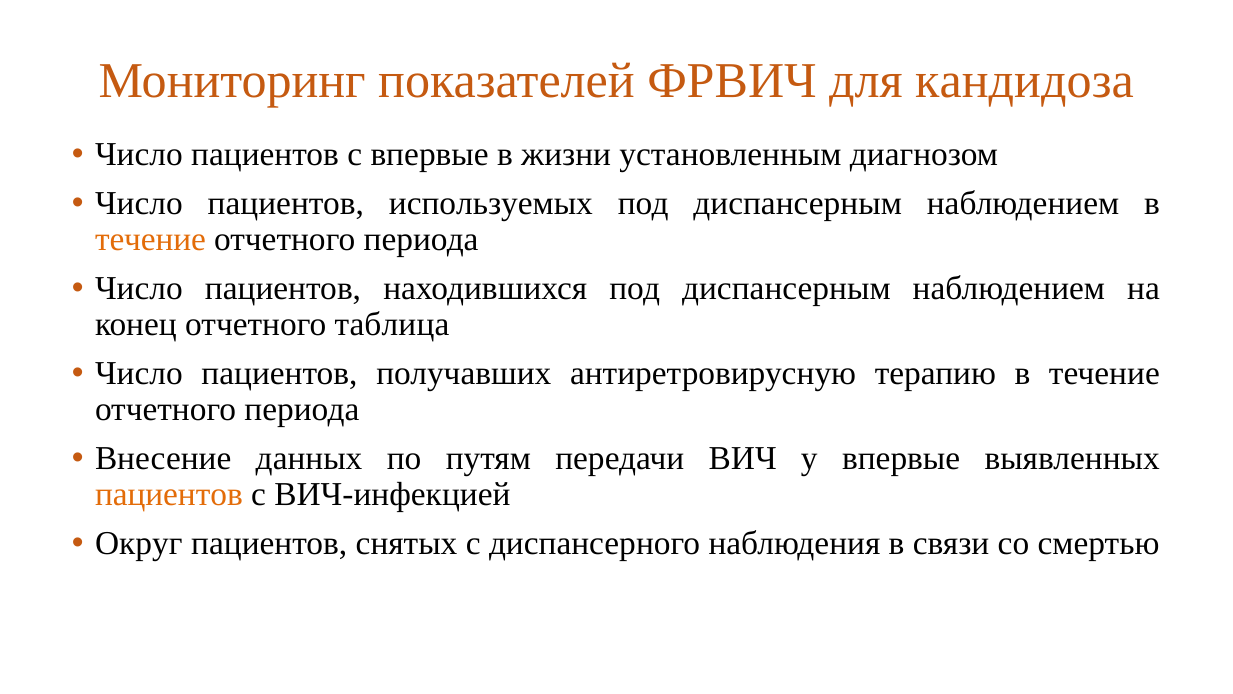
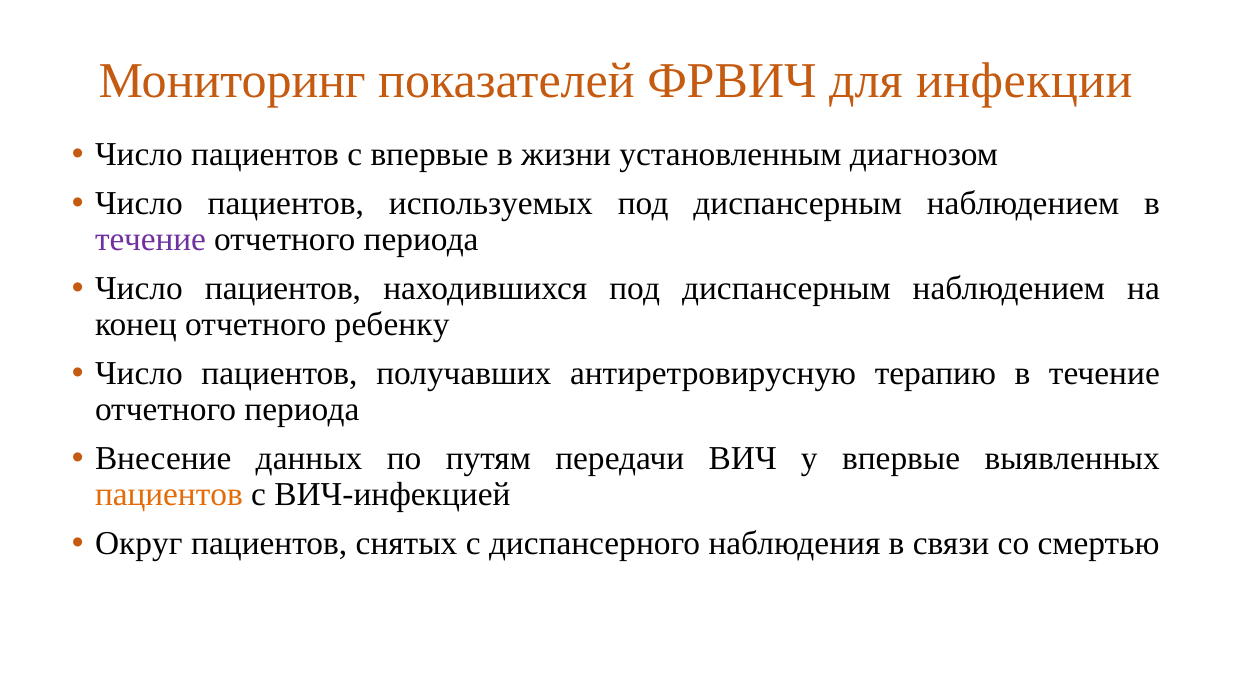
кандидоза: кандидоза -> инфекции (1024, 80)
течение colour: orange -> purple (150, 239)
таблица: таблица -> ребенку (392, 324)
